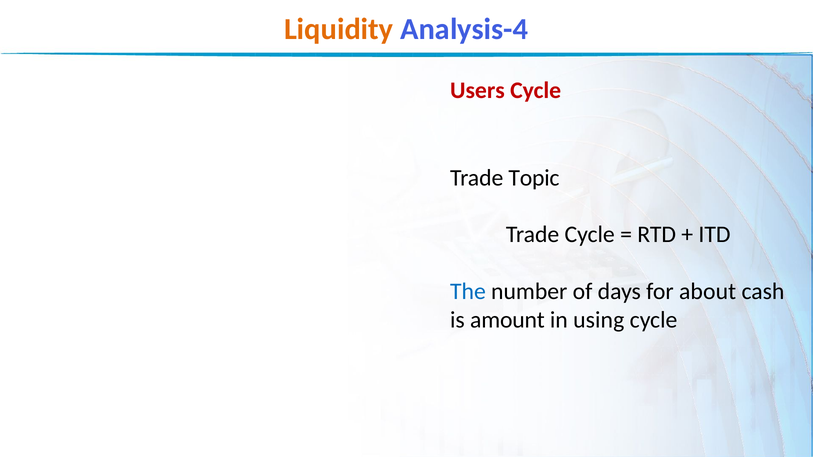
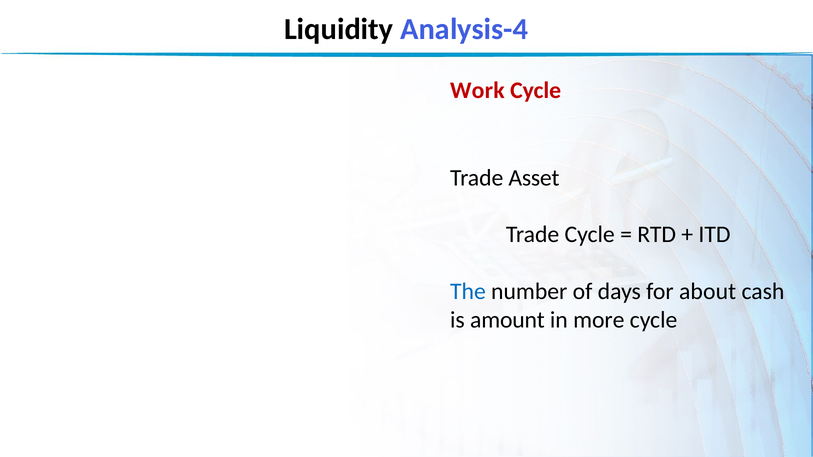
Liquidity colour: orange -> black (339, 29)
Users: Users -> Work (477, 90)
Topic: Topic -> Asset (534, 178)
using: using -> more (599, 320)
